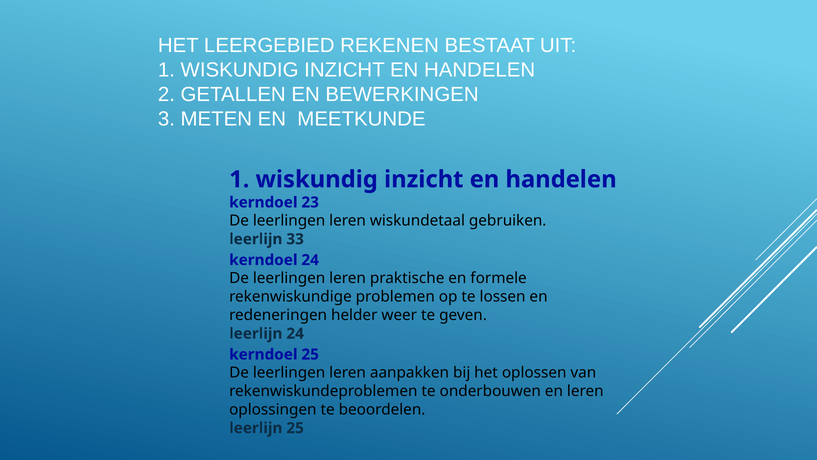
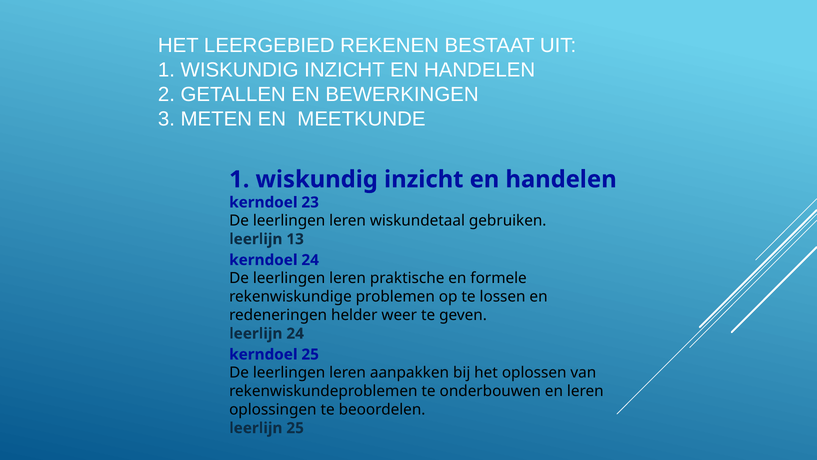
33: 33 -> 13 (295, 239)
